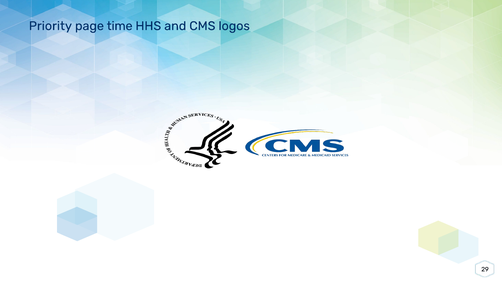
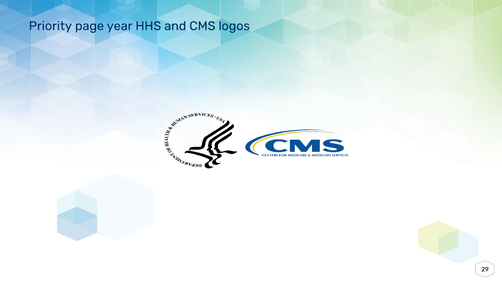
time: time -> year (120, 26)
